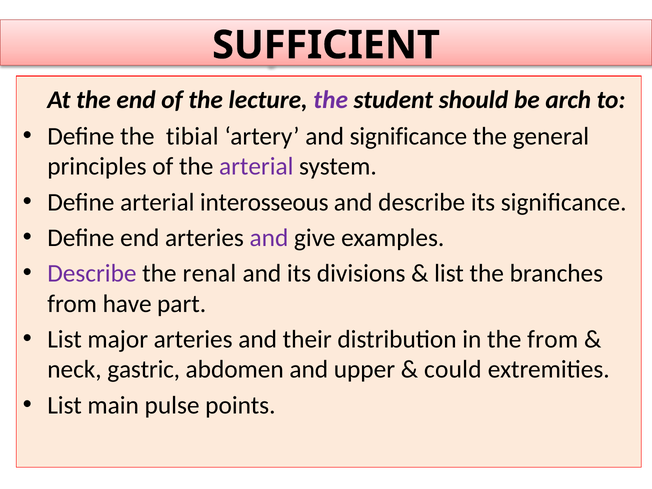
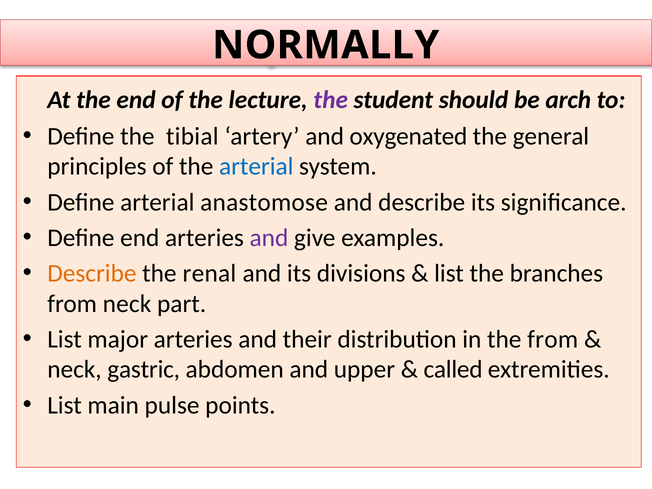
SUFFICIENT: SUFFICIENT -> NORMALLY (326, 45)
and significance: significance -> oxygenated (408, 136)
arterial colour: purple -> blue (256, 167)
interosseous: interosseous -> anastomose (264, 202)
Describe colour: purple -> orange (92, 273)
from have: have -> neck (127, 304)
could: could -> called (453, 370)
